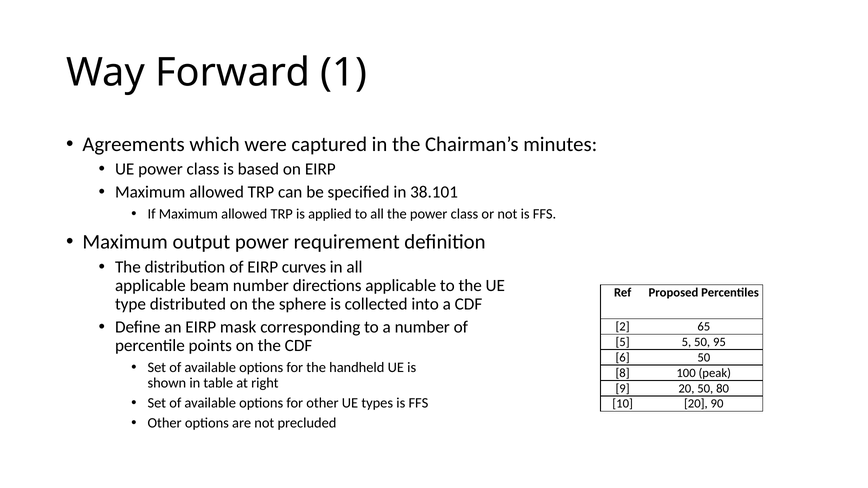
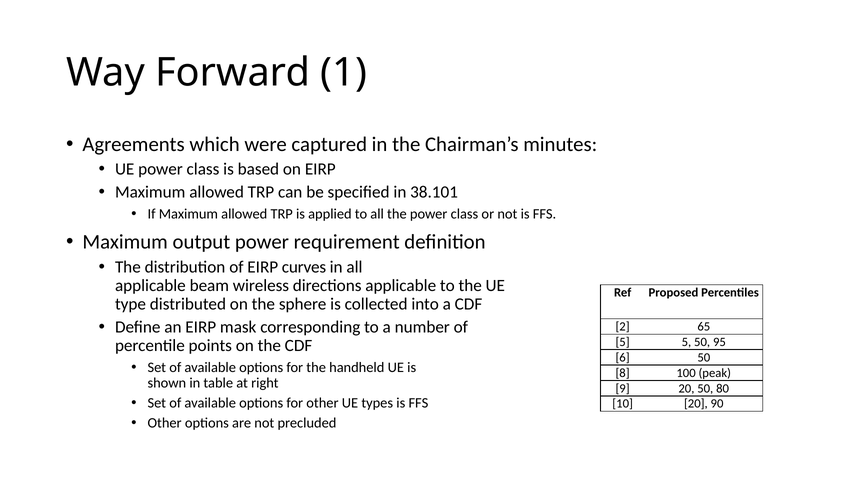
beam number: number -> wireless (261, 286)
